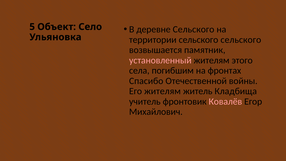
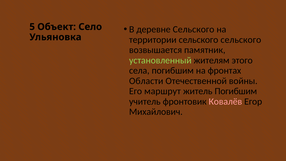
установленный colour: pink -> light green (160, 60)
Спасибо: Спасибо -> Области (146, 81)
Его жителям: жителям -> маршрут (162, 91)
житель Кладбища: Кладбища -> Погибшим (236, 91)
